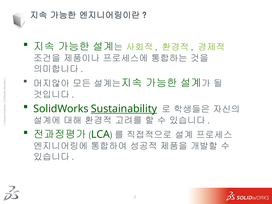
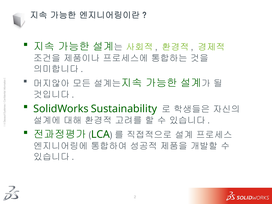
Sustainability underline: present -> none (124, 109)
